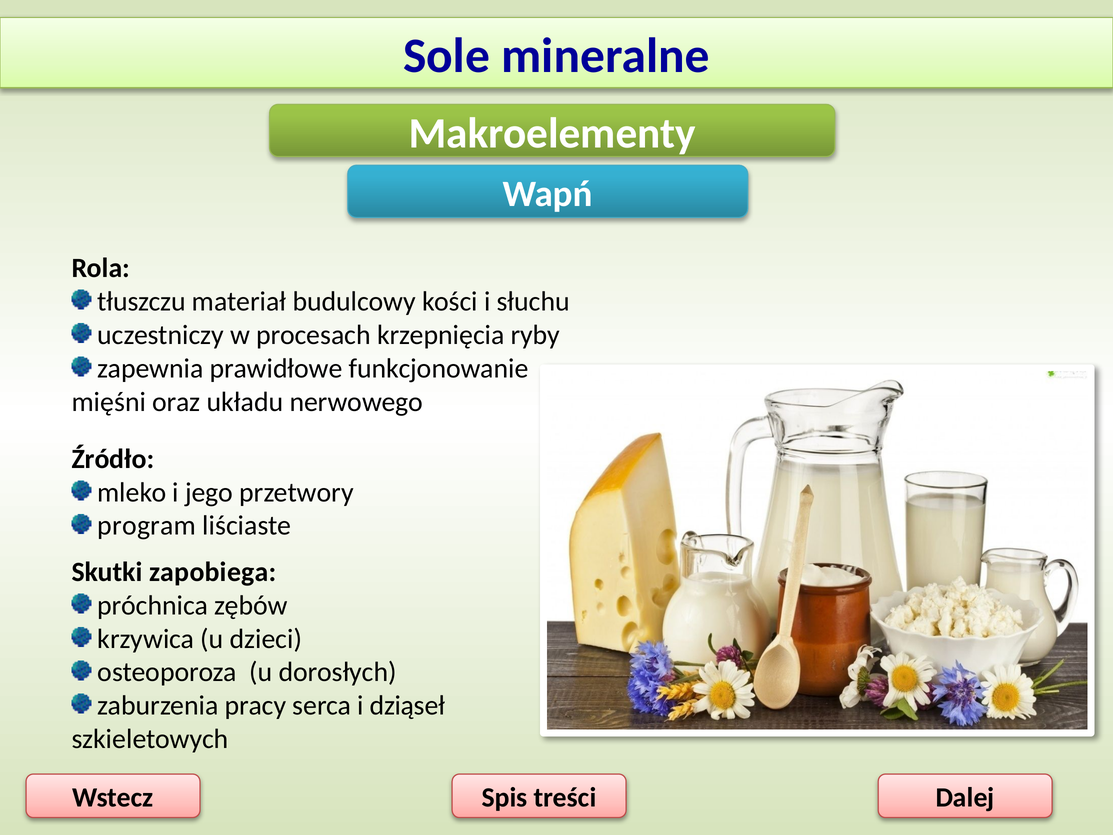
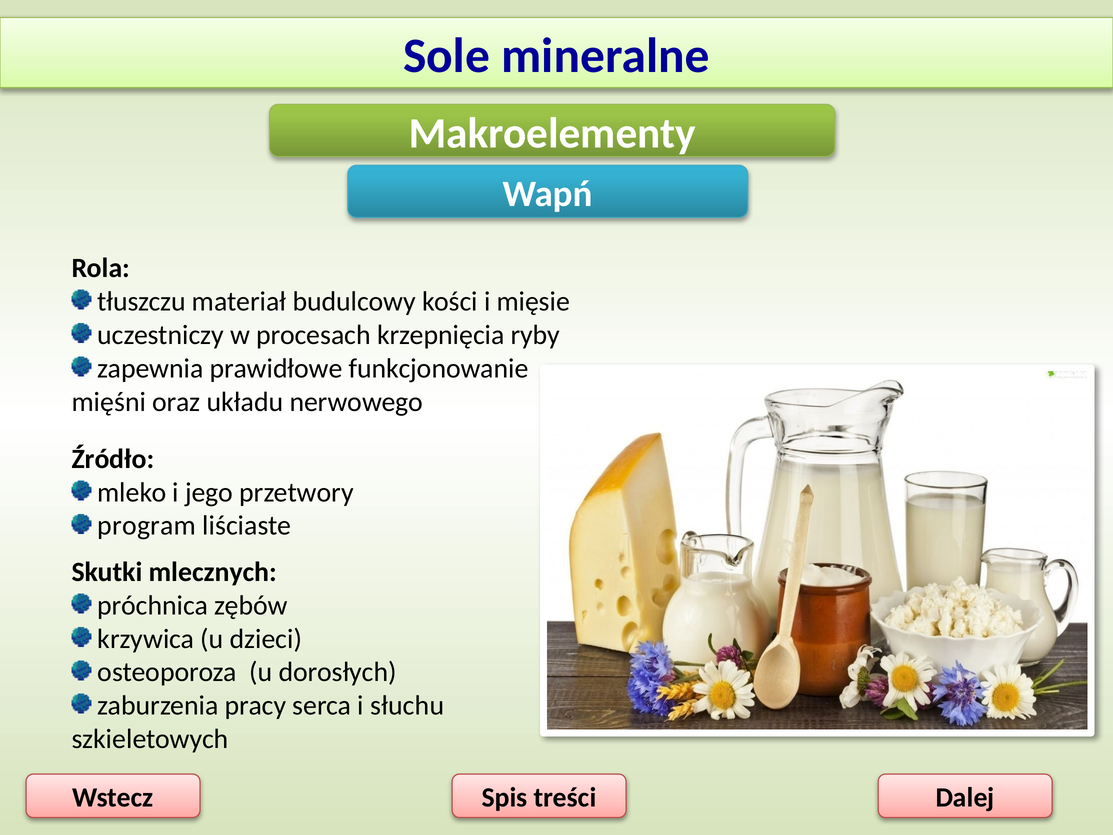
słuchu: słuchu -> mięsie (533, 302)
zapobiega: zapobiega -> mlecznych (213, 572)
dziąseł: dziąseł -> słuchu (407, 705)
